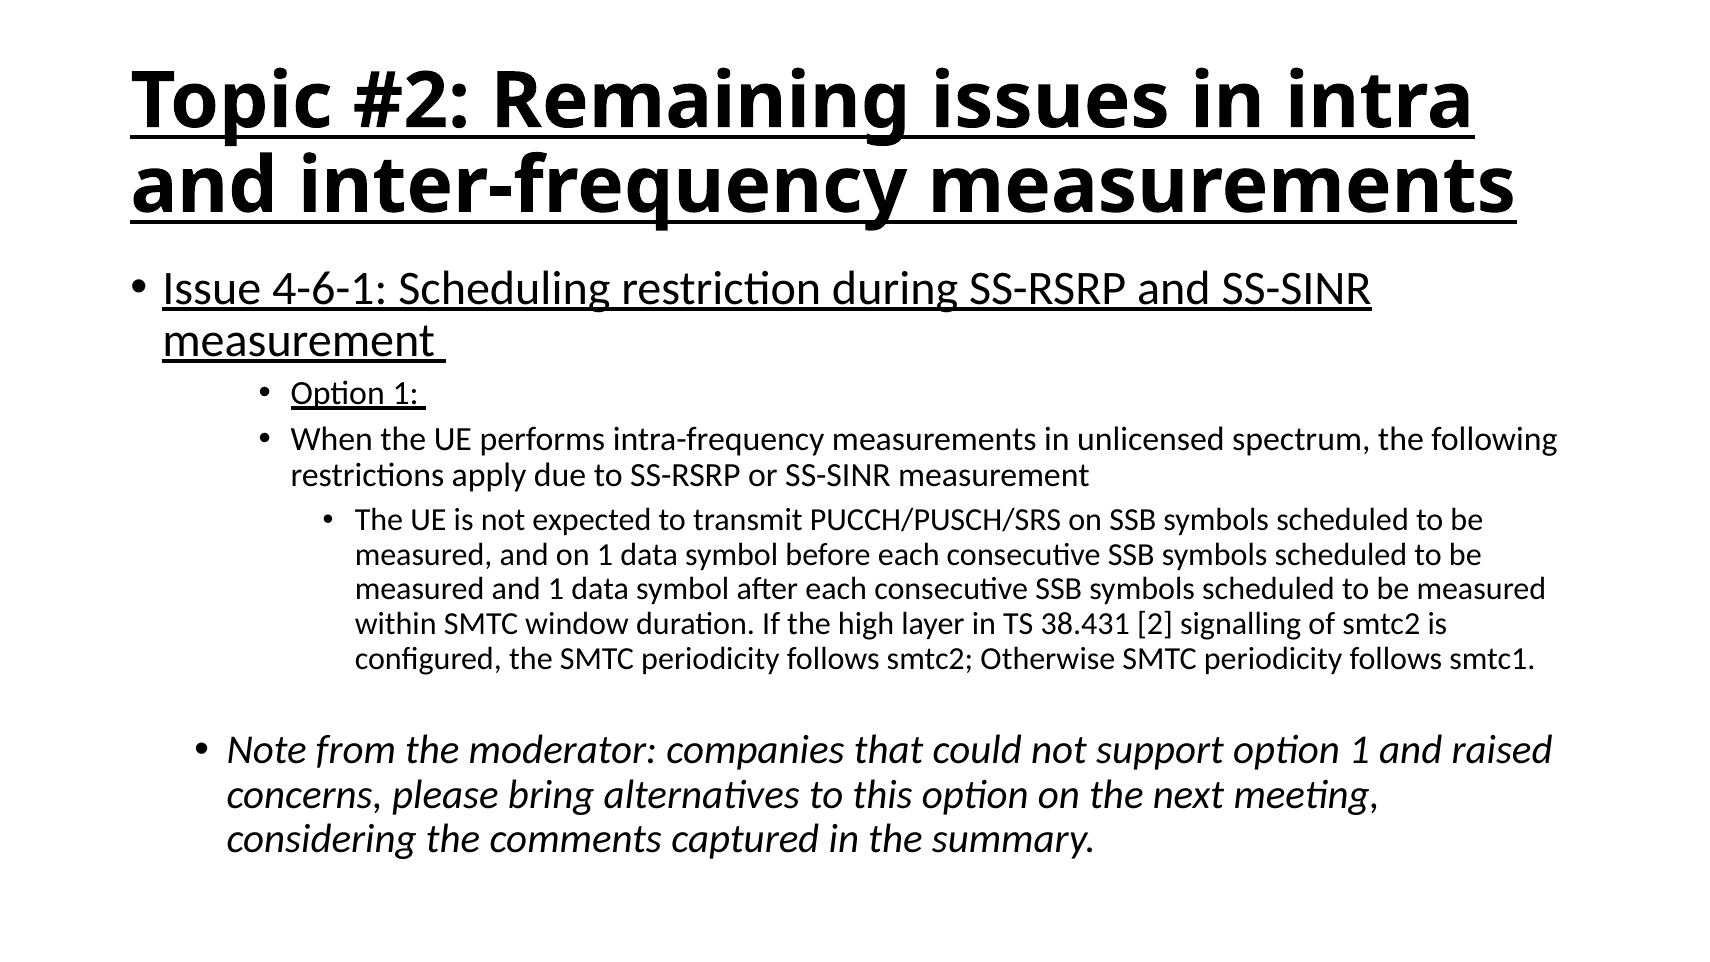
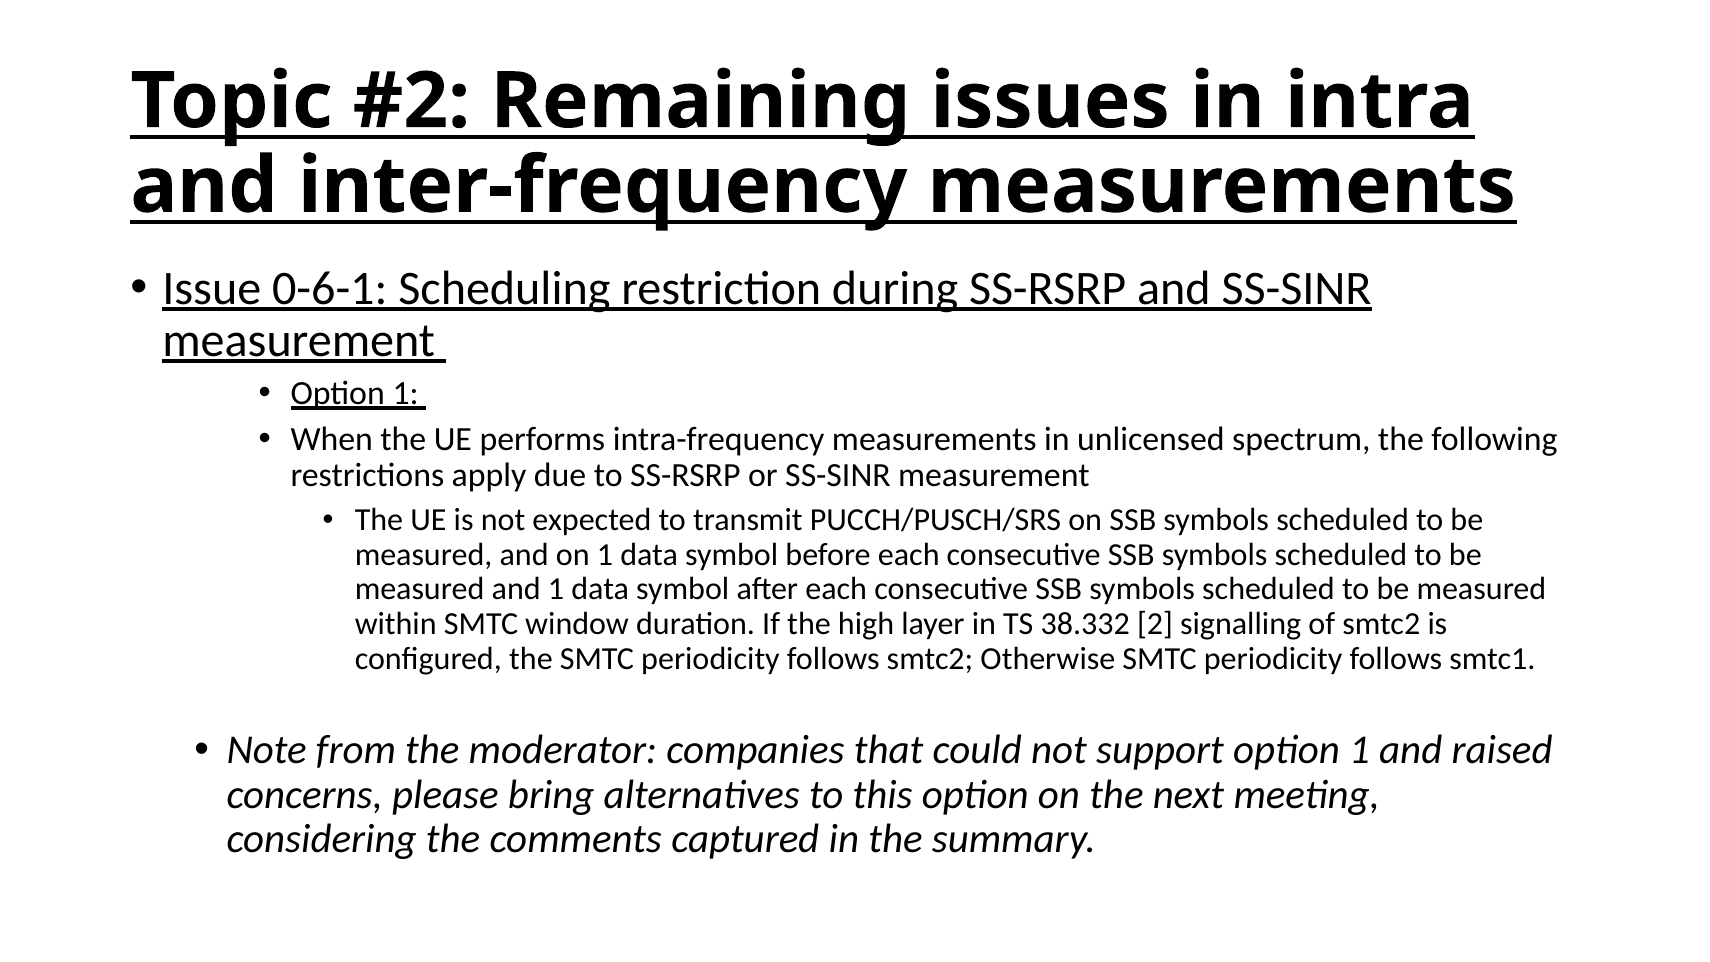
4-6-1: 4-6-1 -> 0-6-1 (330, 288)
38.431: 38.431 -> 38.332 (1085, 624)
